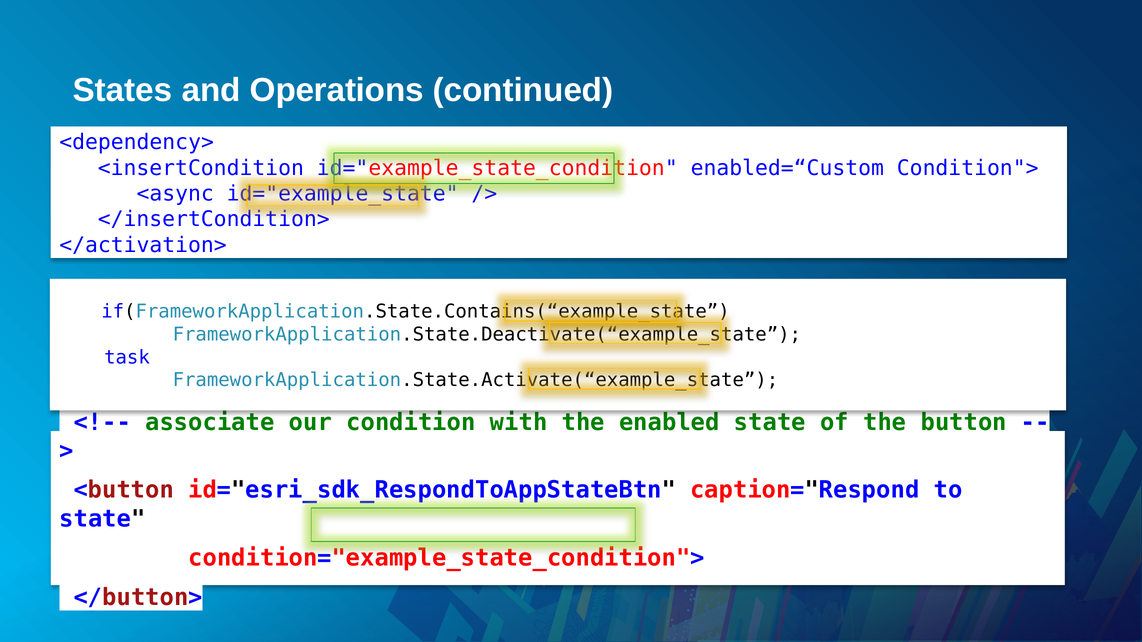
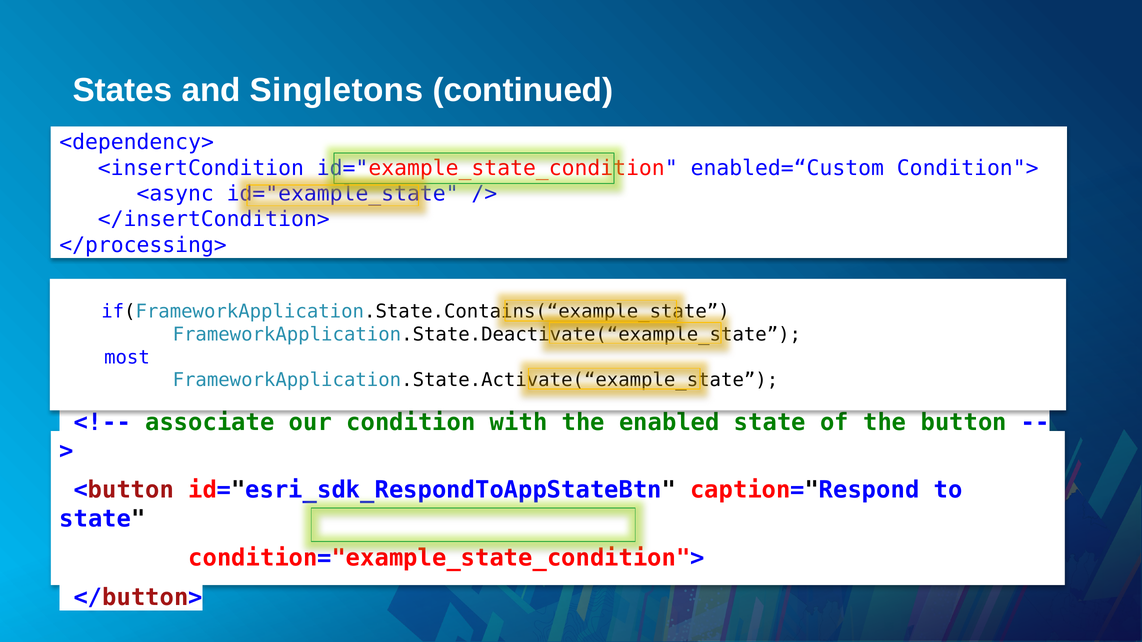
Operations: Operations -> Singletons (336, 90)
</activation>: </activation> -> </processing> (143, 245)
task: task -> most (127, 357)
